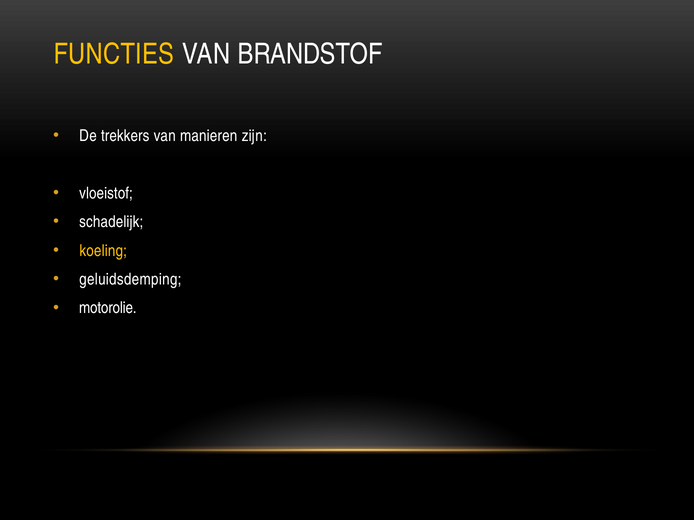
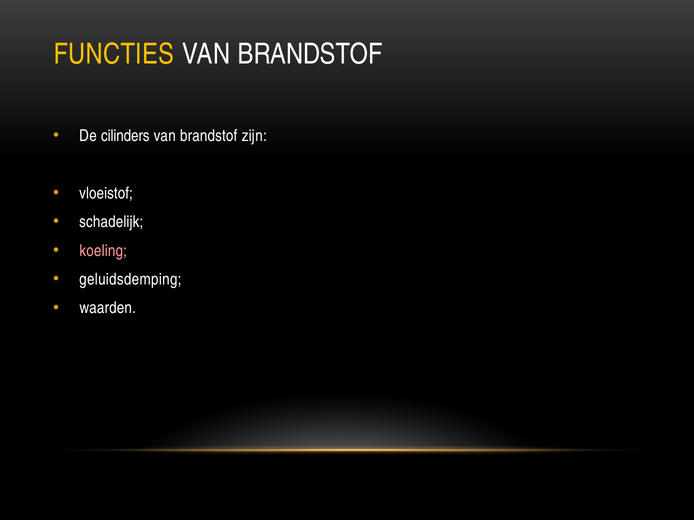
trekkers: trekkers -> cilinders (125, 136)
manieren: manieren -> brandstof (209, 136)
koeling colour: yellow -> pink (103, 251)
motorolie: motorolie -> waarden (108, 308)
